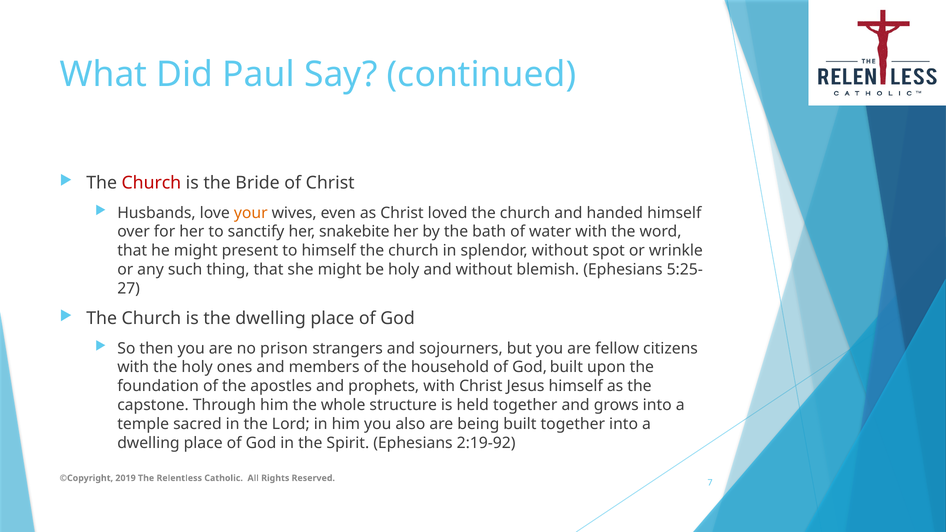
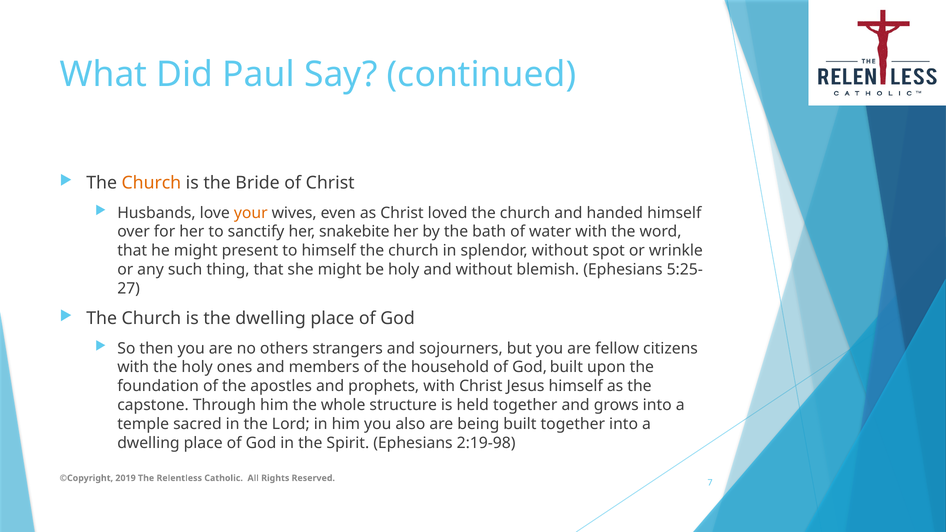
Church colour: red -> orange (151, 183)
prison: prison -> others (284, 348)
2:19-92: 2:19-92 -> 2:19-98 (486, 443)
